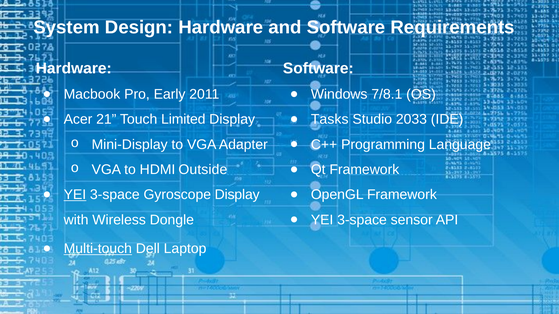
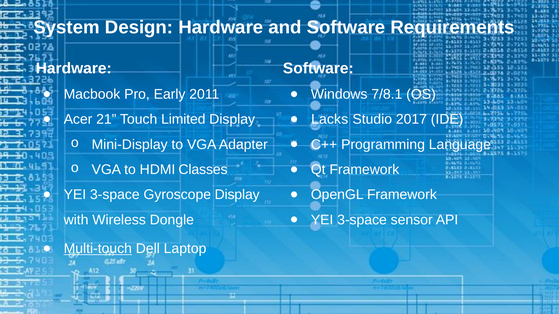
Tasks: Tasks -> Lacks (330, 119)
2033: 2033 -> 2017 (411, 119)
Outside: Outside -> Classes (203, 170)
YEI underline: present -> none (75, 195)
